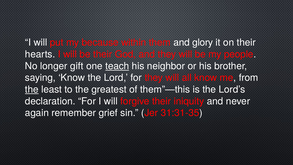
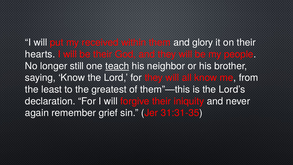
because: because -> received (100, 42)
gift: gift -> still (77, 66)
the underline: present -> none (32, 89)
